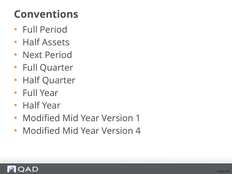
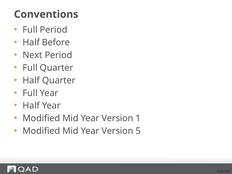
Assets: Assets -> Before (56, 42)
4: 4 -> 5 (138, 131)
